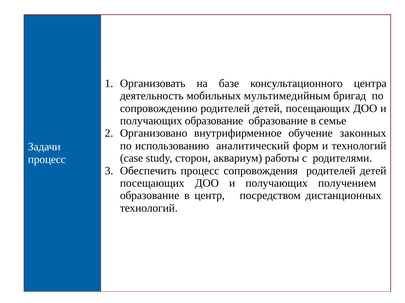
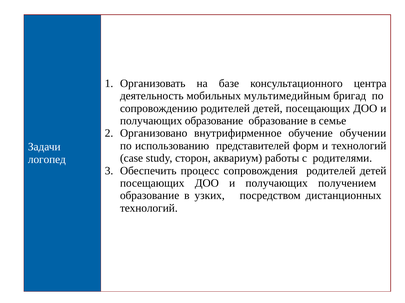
законных: законных -> обучении (363, 134)
аналитический: аналитический -> представителей (253, 146)
процесс: процесс -> логопед (47, 160)
центр: центр -> узких (210, 196)
